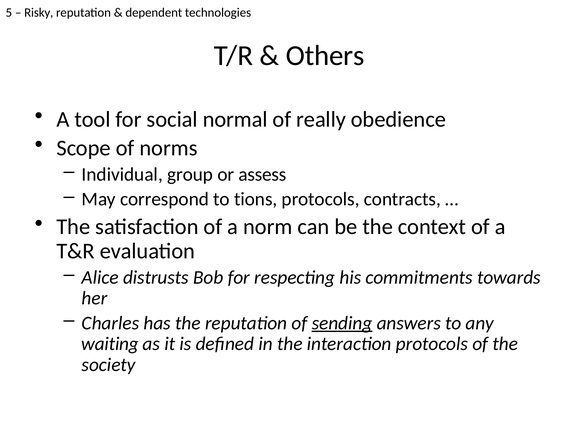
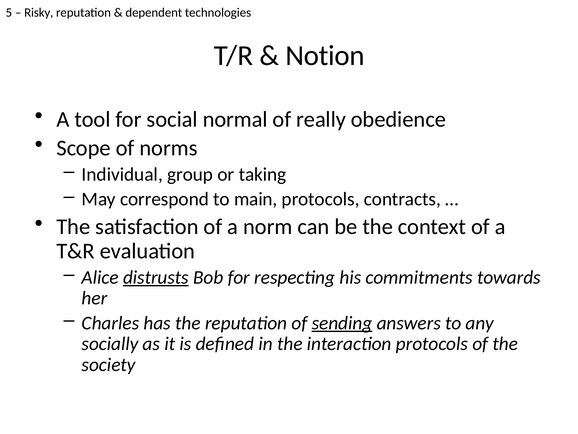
Others: Others -> Notion (325, 55)
assess: assess -> taking (262, 174)
tions: tions -> main (256, 199)
distrusts underline: none -> present (156, 277)
waiting: waiting -> socially (110, 344)
